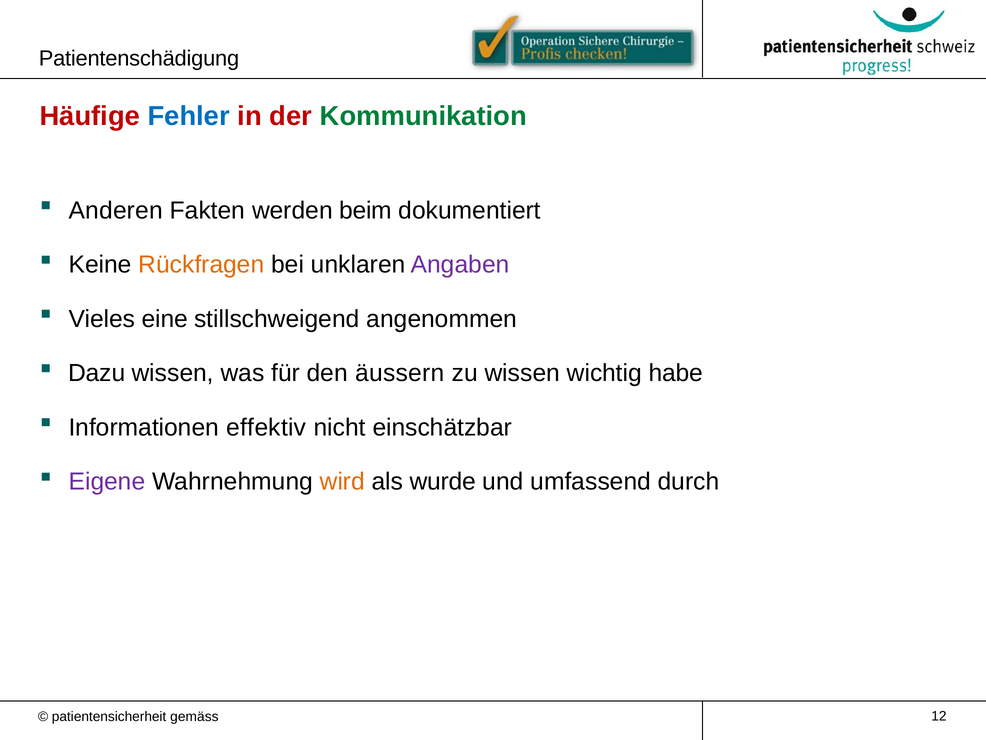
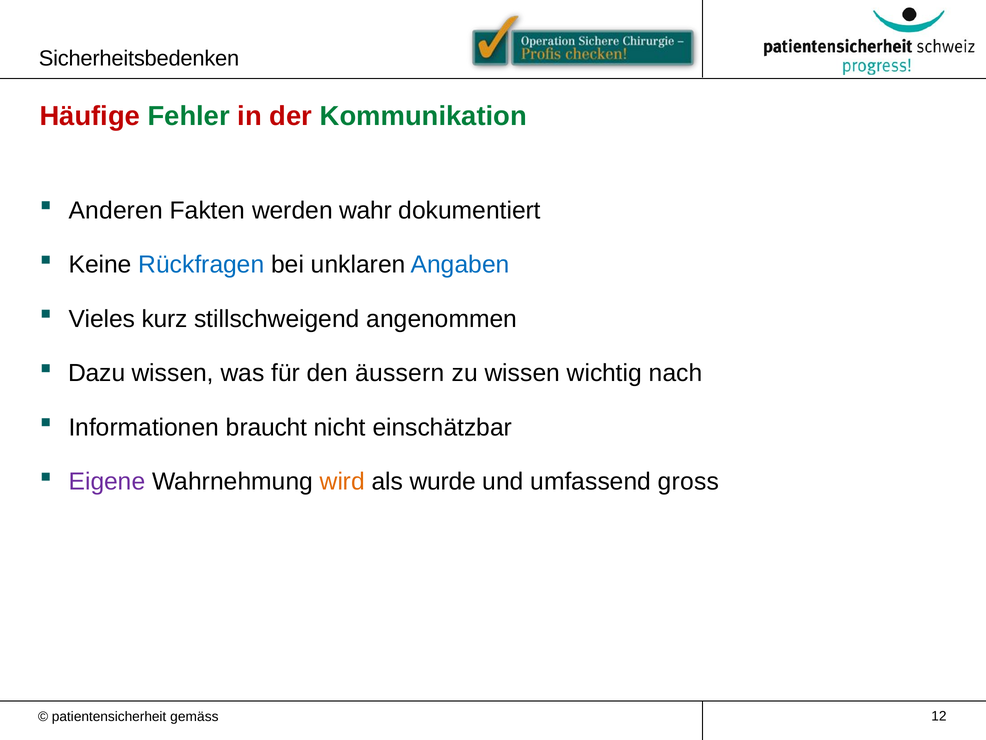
Patientenschädigung: Patientenschädigung -> Sicherheitsbedenken (139, 59)
Fehler colour: blue -> green (189, 116)
beim: beim -> wahr (366, 210)
Rückfragen colour: orange -> blue (201, 265)
Angaben colour: purple -> blue (460, 265)
eine: eine -> kurz (165, 319)
habe: habe -> nach (676, 373)
effektiv: effektiv -> braucht (267, 427)
durch: durch -> gross (688, 482)
